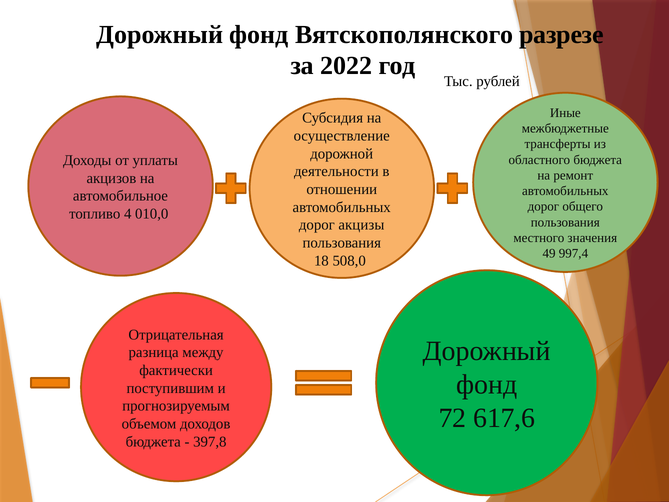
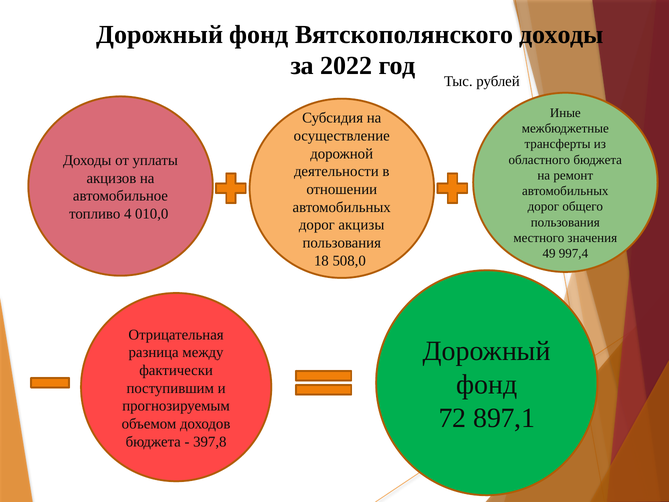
Вятскополянского разрезе: разрезе -> доходы (561, 35)
617,6: 617,6 -> 897,1 (504, 418)
